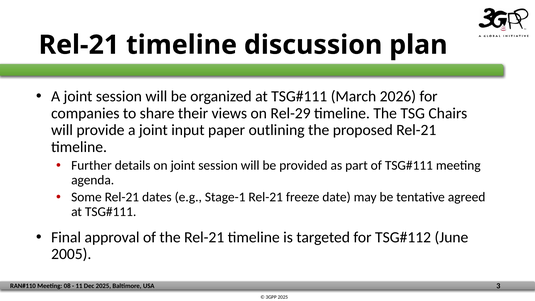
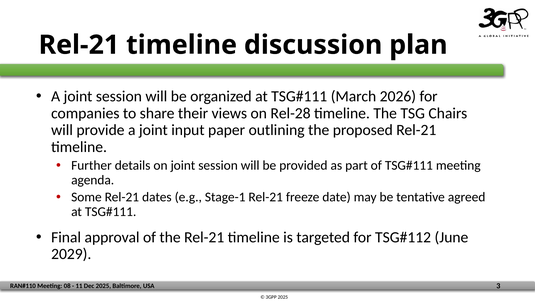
Rel-29: Rel-29 -> Rel-28 (291, 113)
2005: 2005 -> 2029 (71, 254)
